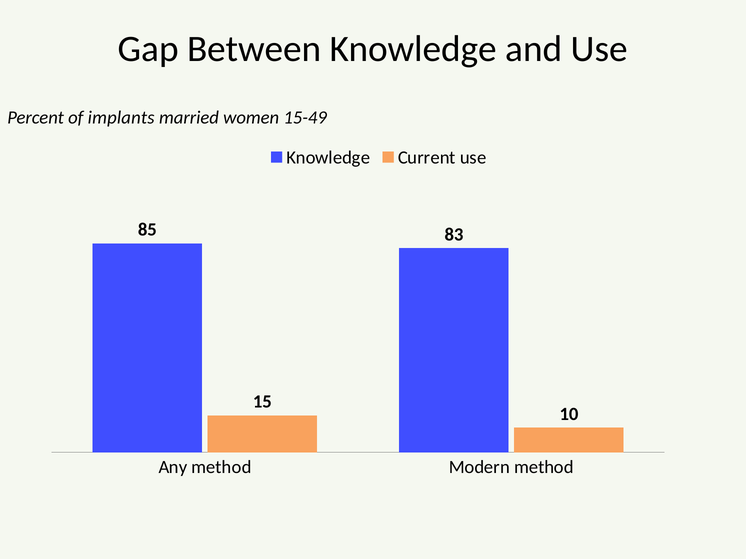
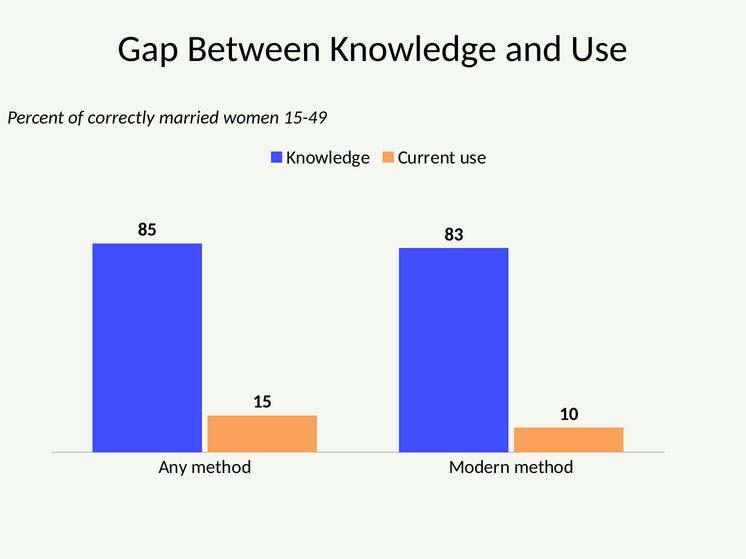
implants: implants -> correctly (121, 117)
